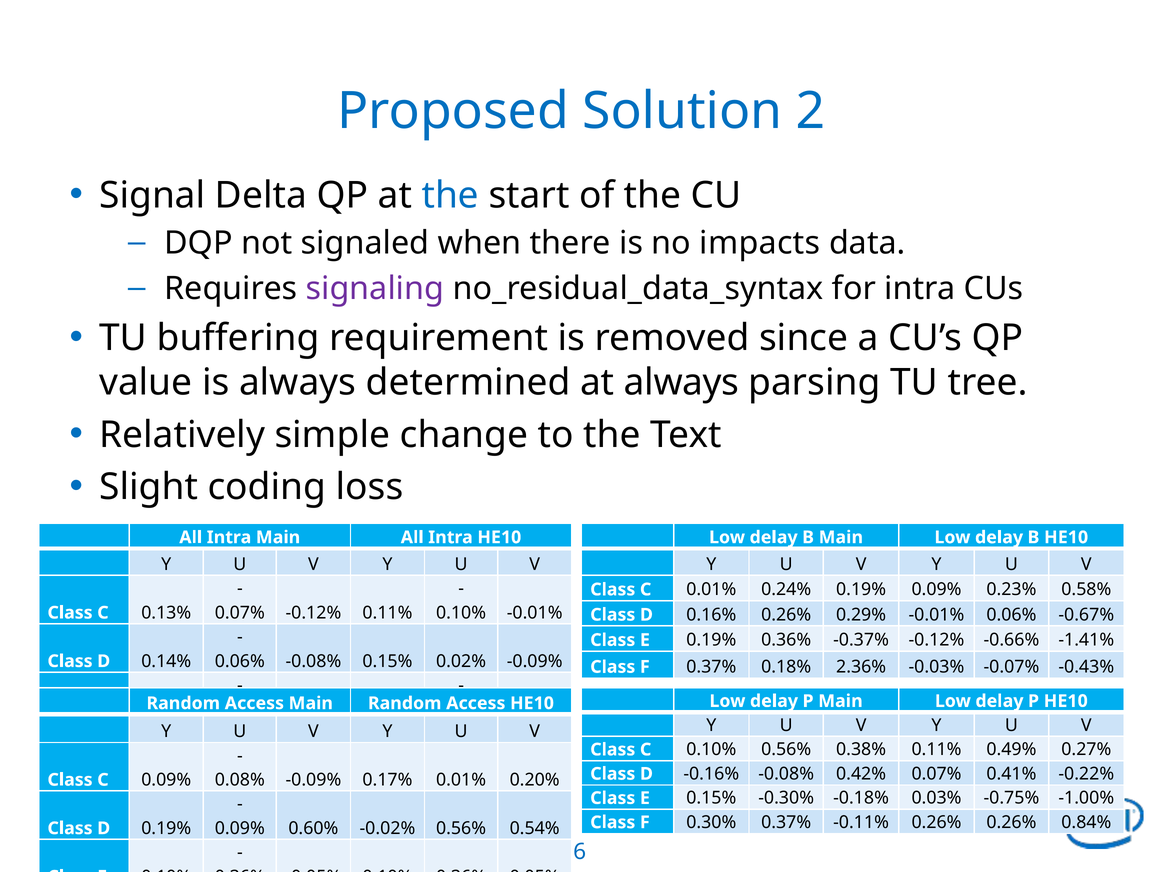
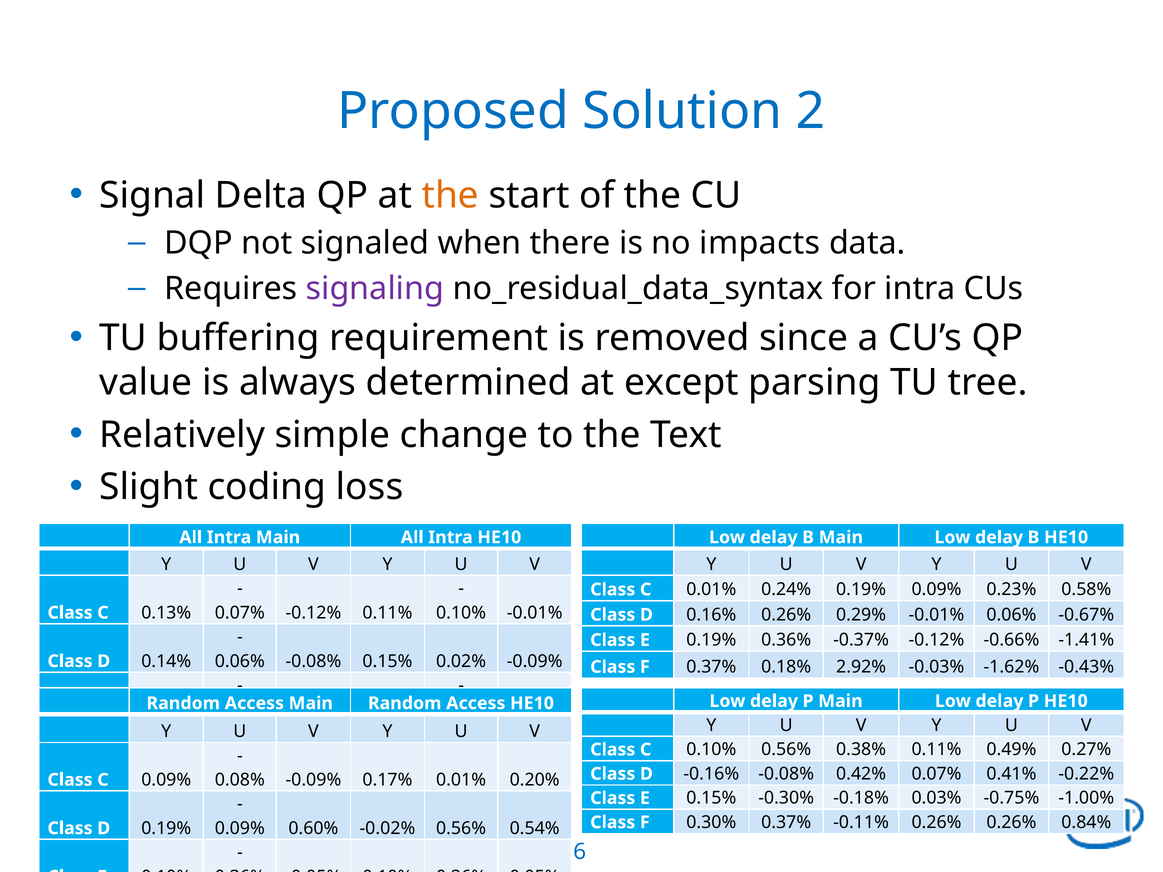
the colour: blue -> orange (450, 195)
at always: always -> except (681, 383)
2.36%: 2.36% -> 2.92% (861, 667)
-0.07%: -0.07% -> -1.62% (1011, 667)
